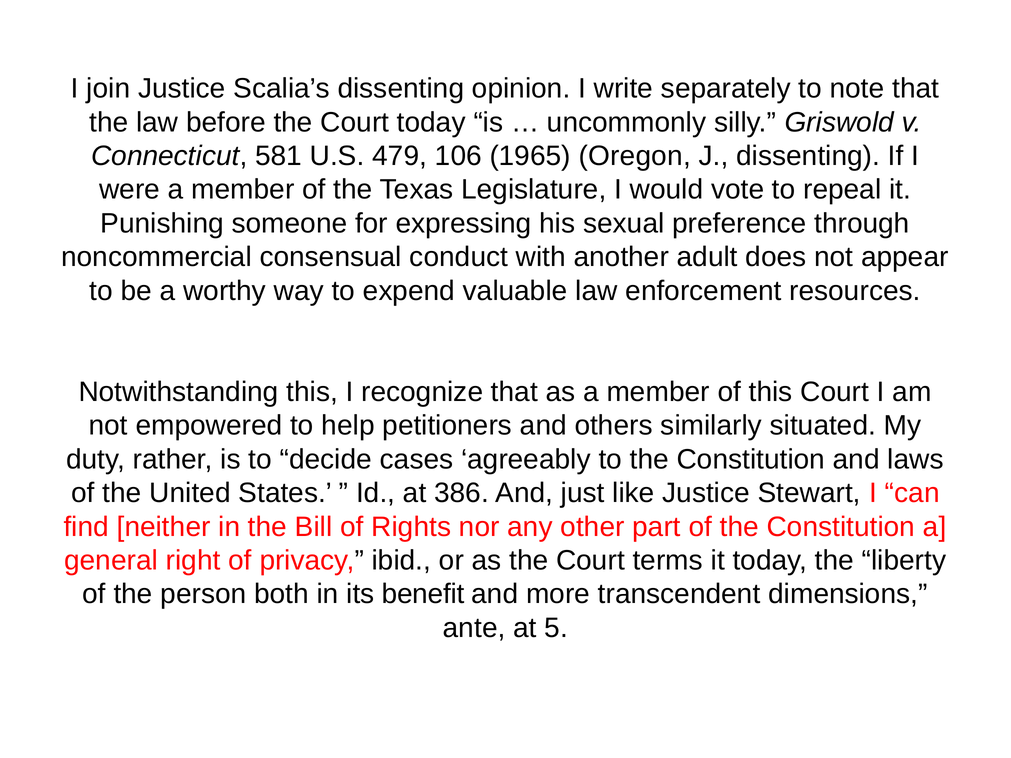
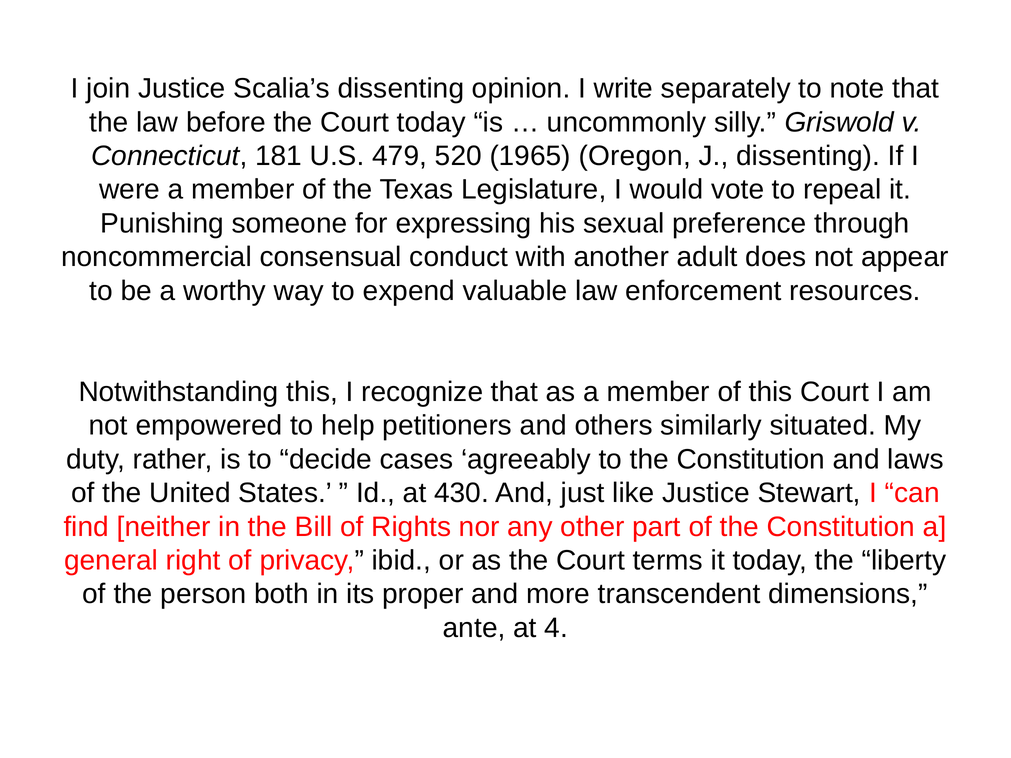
581: 581 -> 181 (279, 156)
106: 106 -> 520 (458, 156)
386: 386 -> 430 (462, 493)
benefit: benefit -> proper (423, 594)
5: 5 -> 4 (556, 628)
